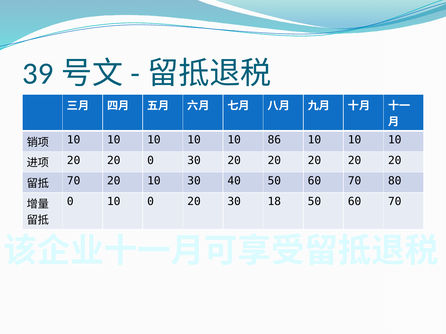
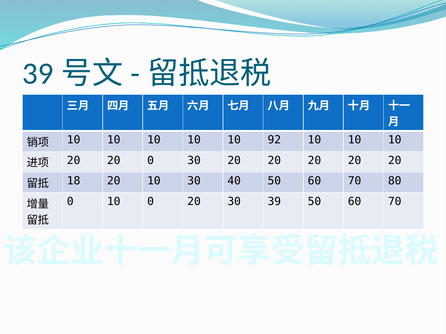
86: 86 -> 92 (274, 140)
70: 70 -> 18 (74, 181)
18: 18 -> 39 (274, 202)
